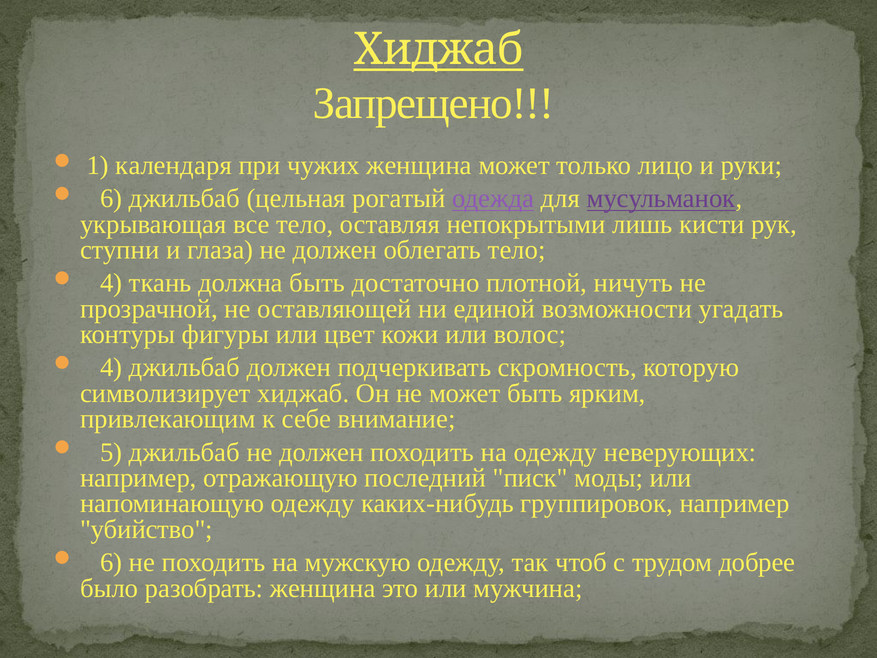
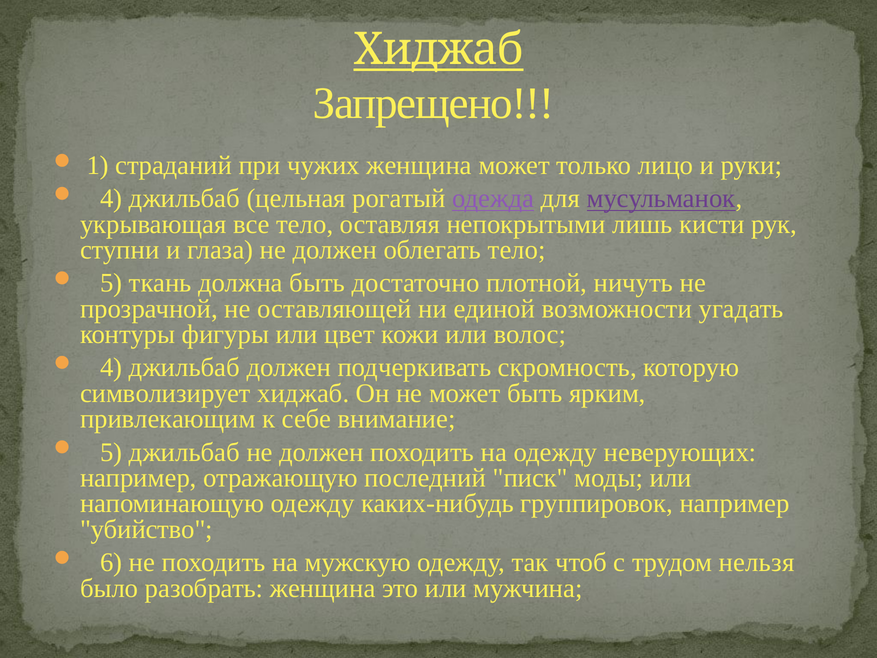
календаря: календаря -> страданий (174, 165)
6: 6 -> 4 (111, 199)
4: 4 -> 5 (111, 283)
добрее: добрее -> нельзя (757, 562)
